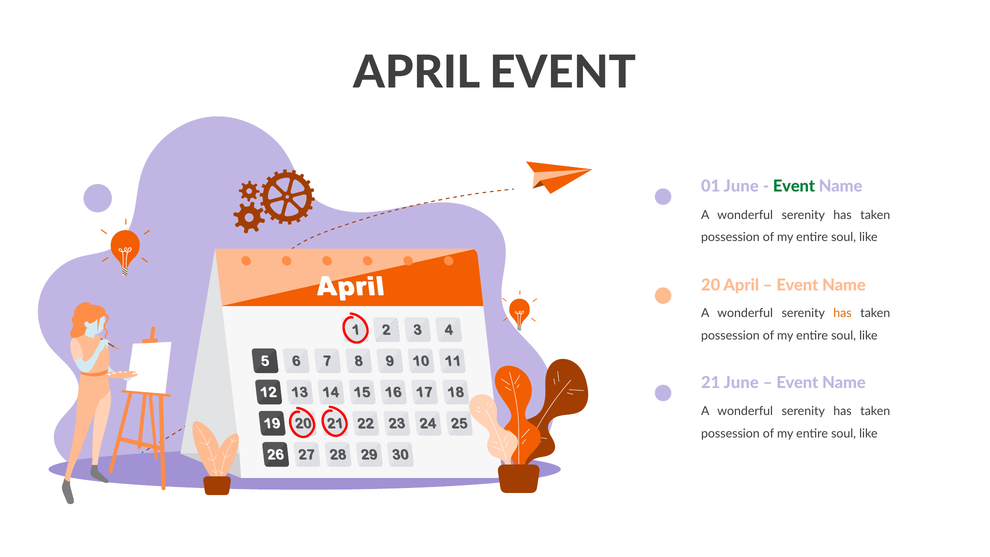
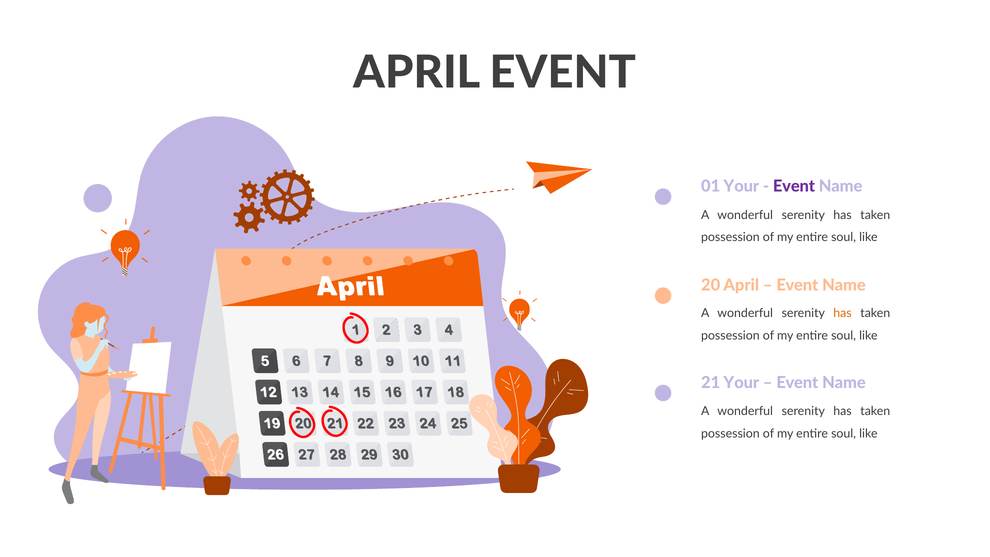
01 June: June -> Your (741, 186)
Event colour: green -> purple (794, 186)
21 June: June -> Your (741, 382)
